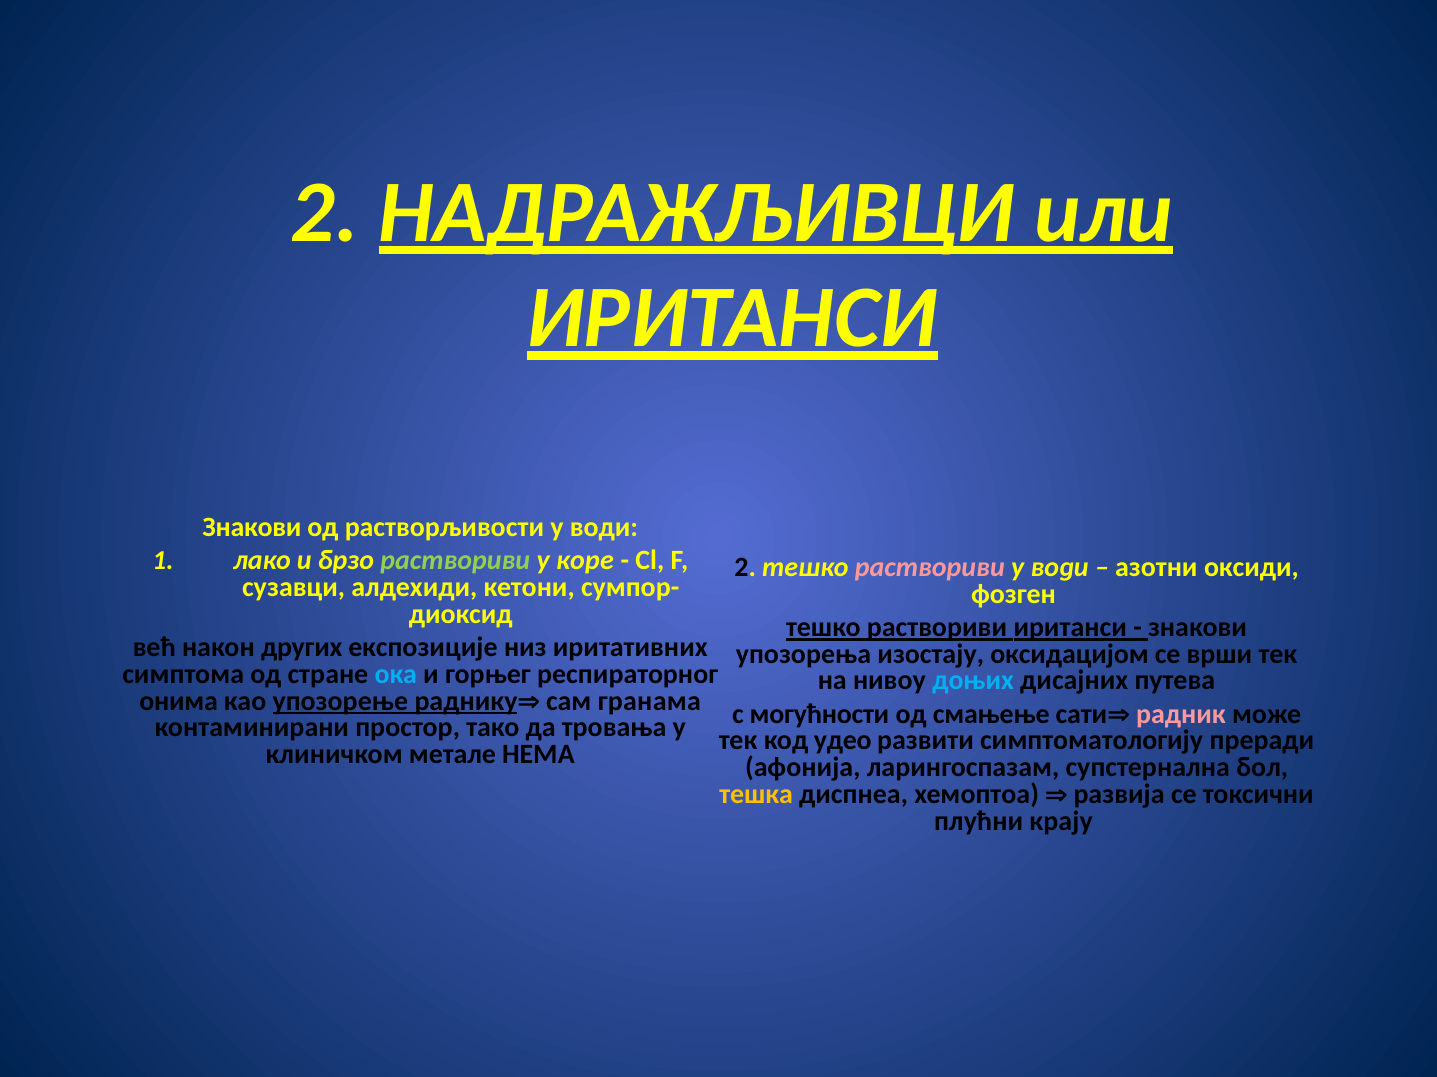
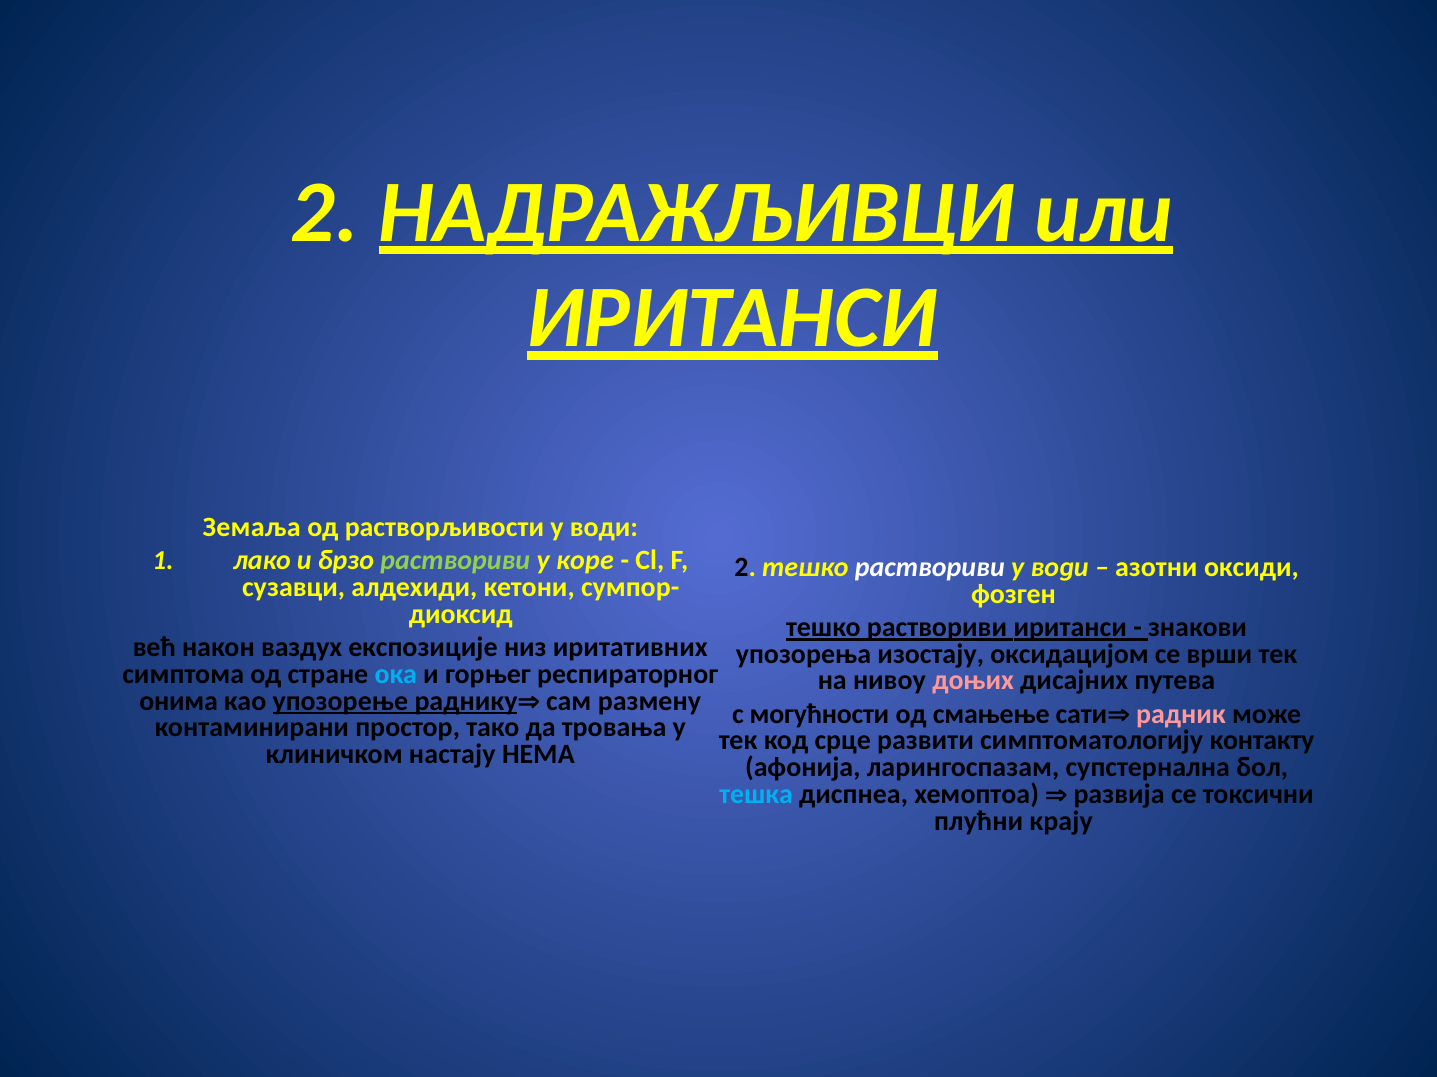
Знакови: Знакови -> Земаља (252, 528)
раствориви colour: pink -> white (930, 568)
других: других -> ваздух (302, 648)
доњих colour: light blue -> pink (973, 681)
гранама: гранама -> размену (649, 701)
удео: удео -> срце (843, 741)
преради: преради -> контакту (1262, 741)
метале: метале -> настају (452, 755)
тешка colour: yellow -> light blue (756, 795)
